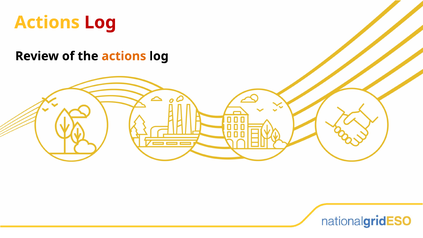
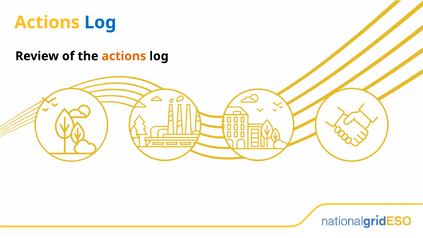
Log colour: red -> blue (100, 22)
